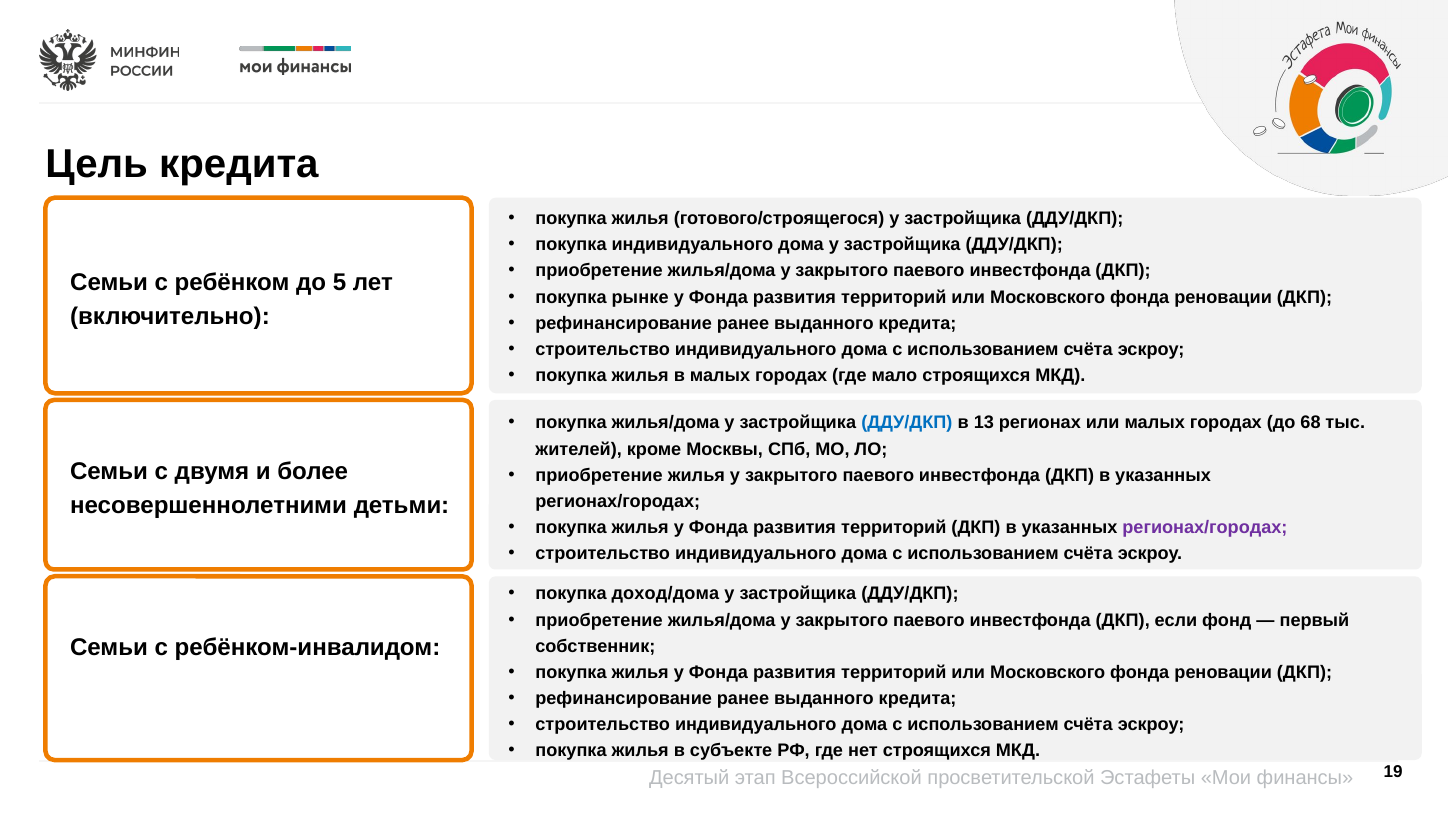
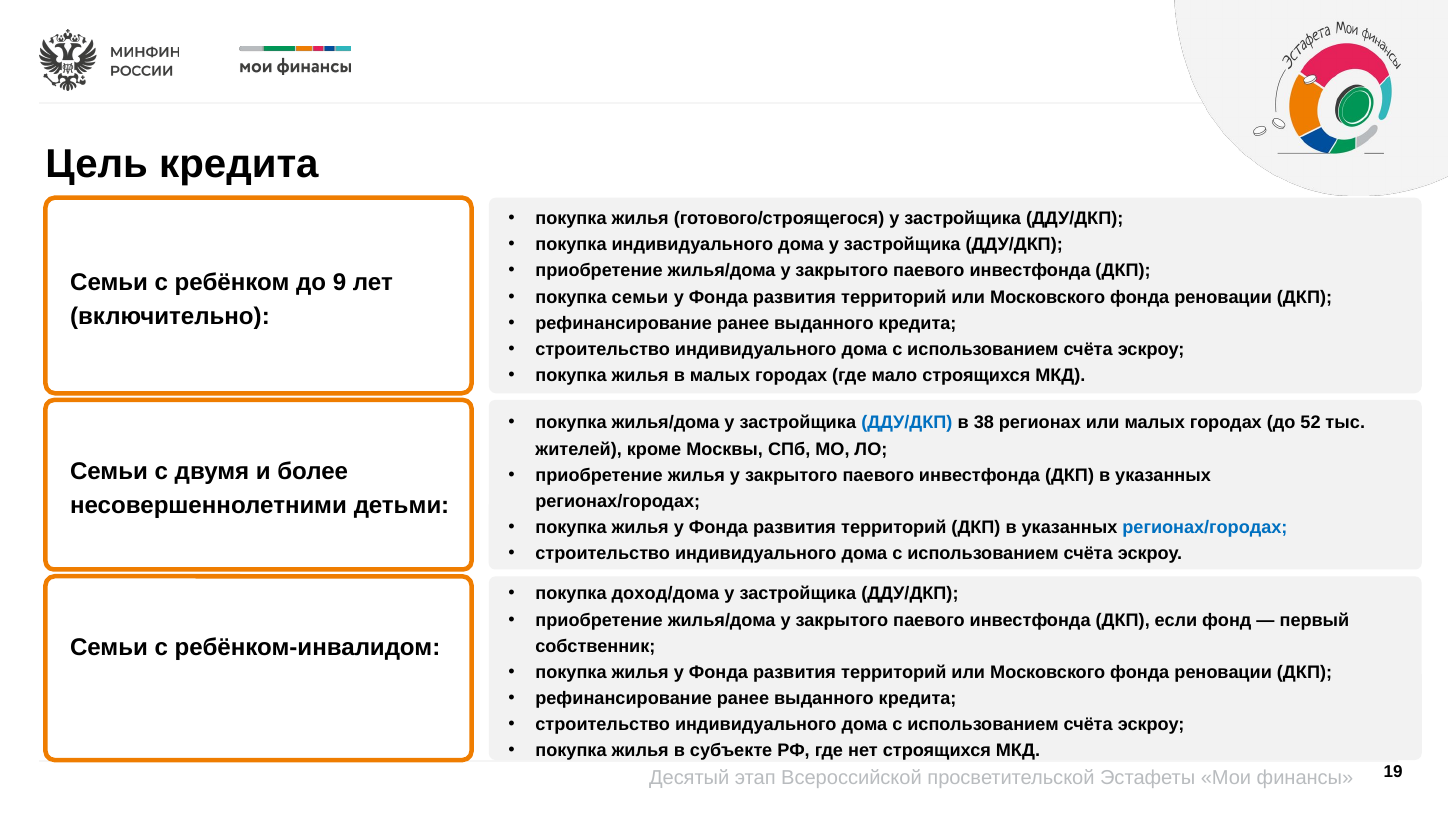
5: 5 -> 9 (340, 282)
покупка рынке: рынке -> семьи (640, 297)
13: 13 -> 38 (984, 423)
68: 68 -> 52 (1310, 423)
регионах/городах colour: purple -> blue (1205, 527)
